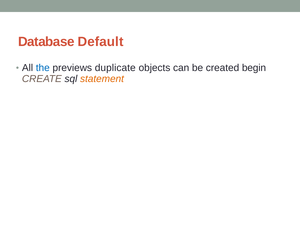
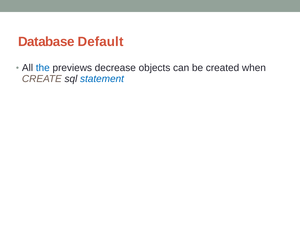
duplicate: duplicate -> decrease (115, 68)
begin: begin -> when (254, 68)
statement colour: orange -> blue (102, 79)
